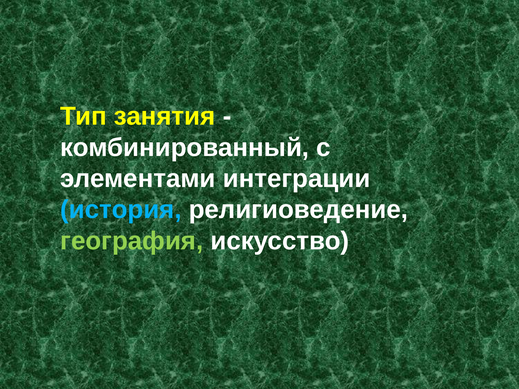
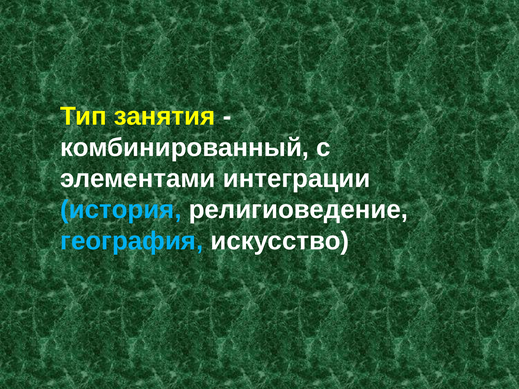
география colour: light green -> light blue (132, 241)
